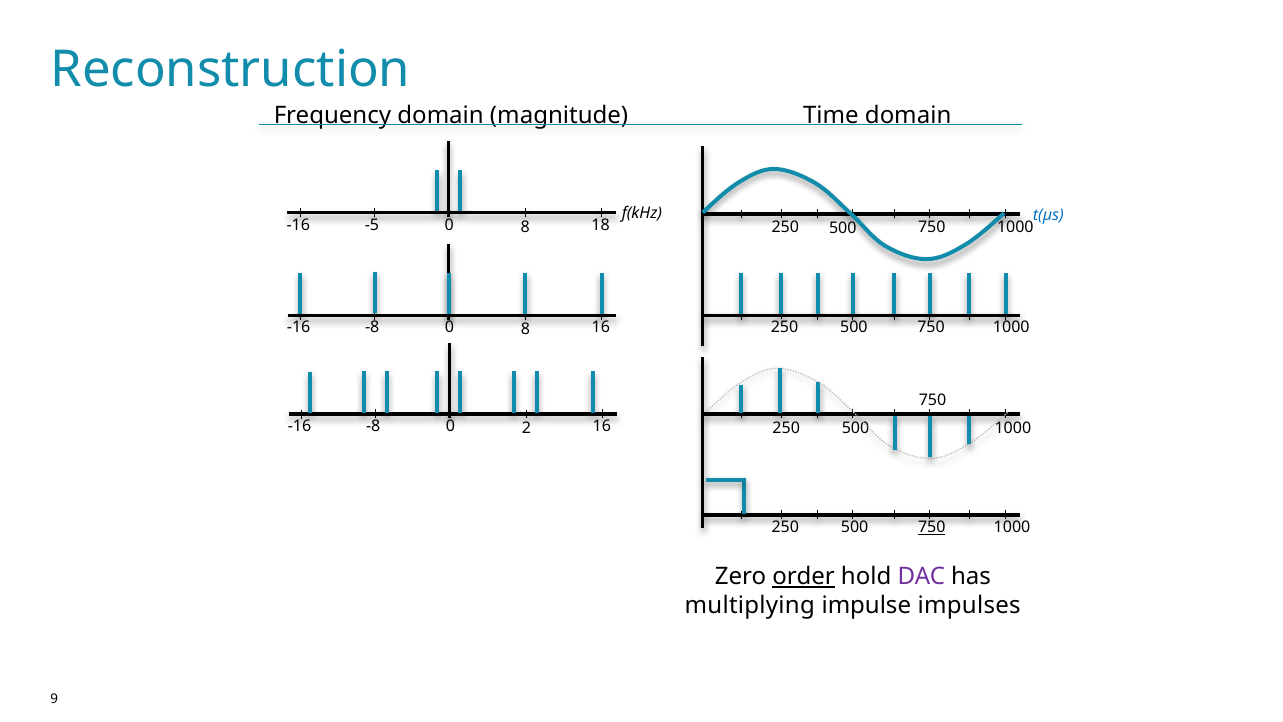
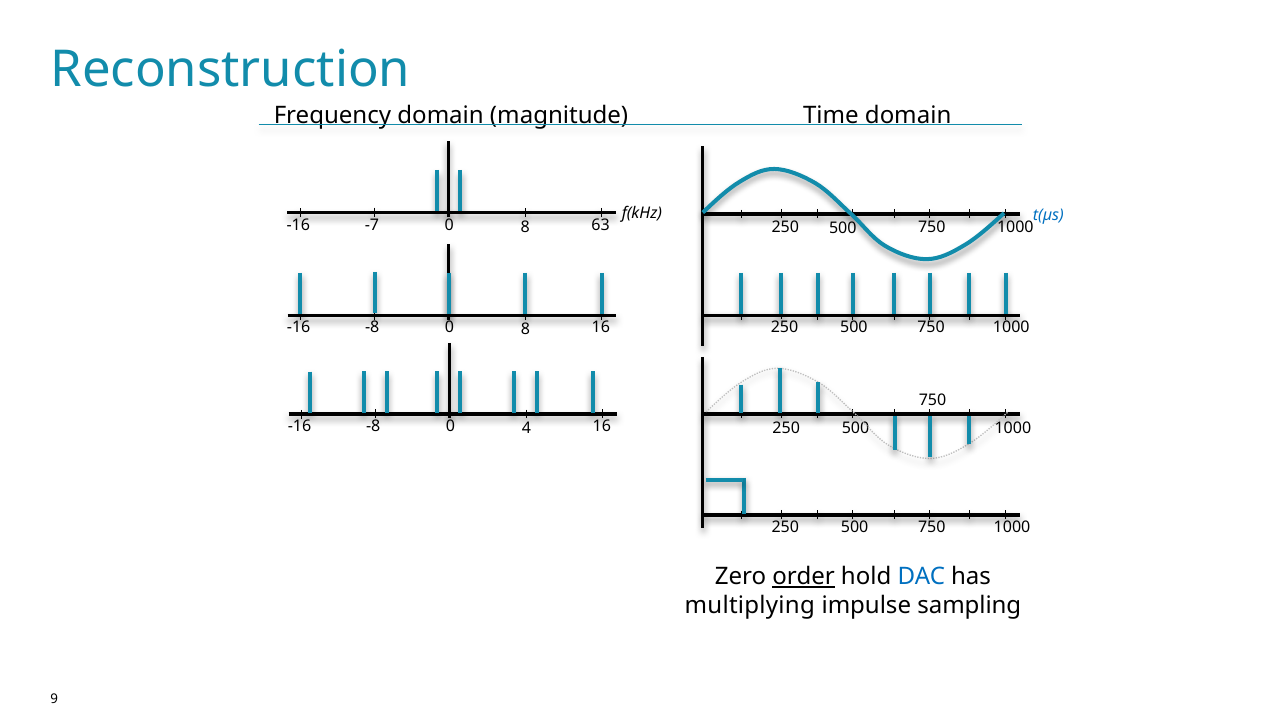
-5: -5 -> -7 (372, 225)
18: 18 -> 63 (601, 225)
2: 2 -> 4 (526, 428)
750 underline: present -> none (932, 527)
DAC colour: purple -> blue (921, 577)
impulses: impulses -> sampling (969, 605)
